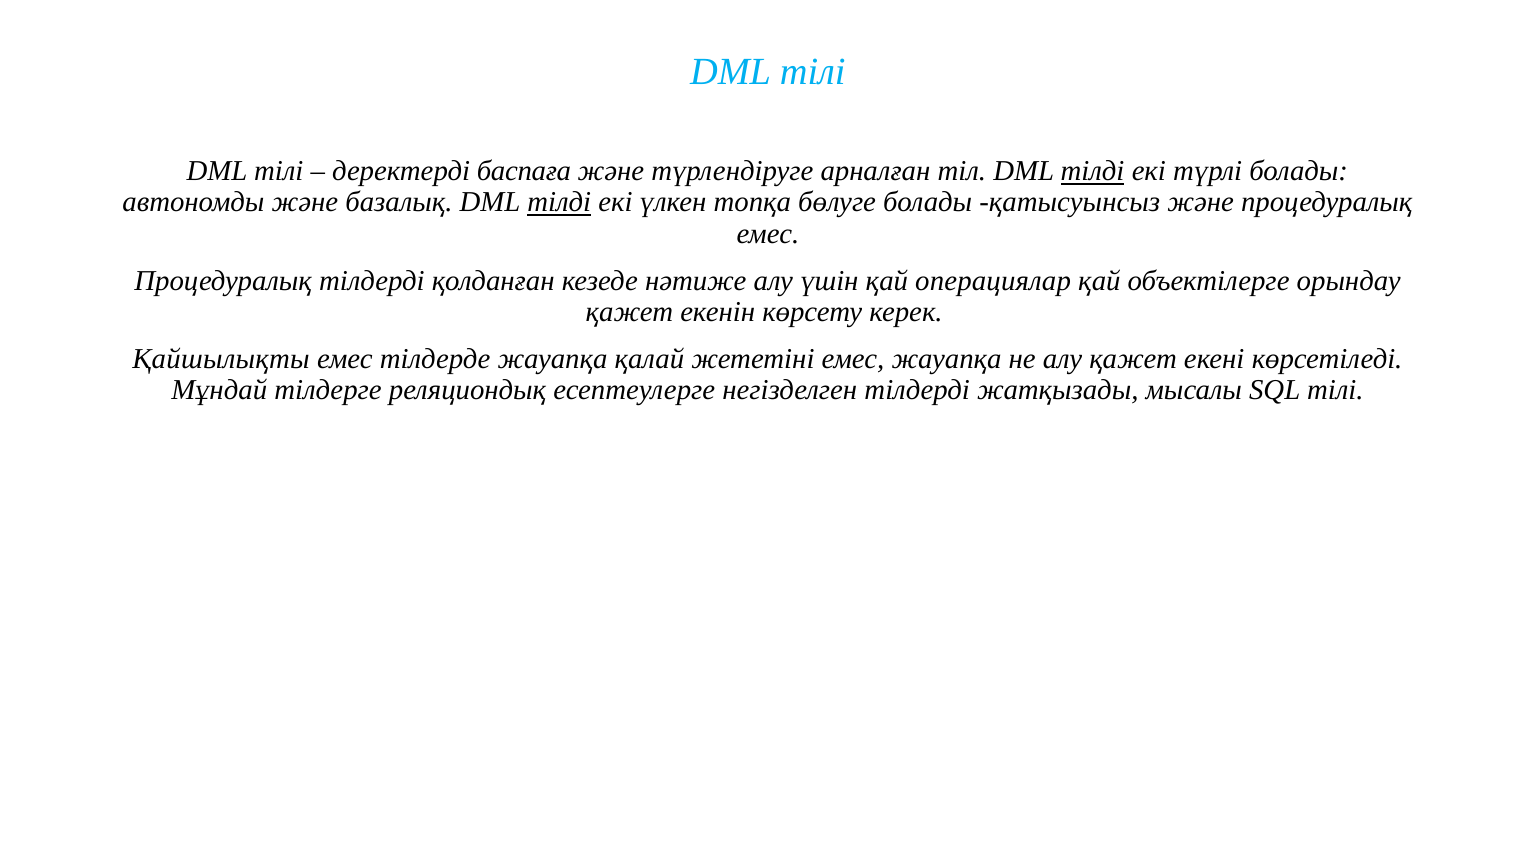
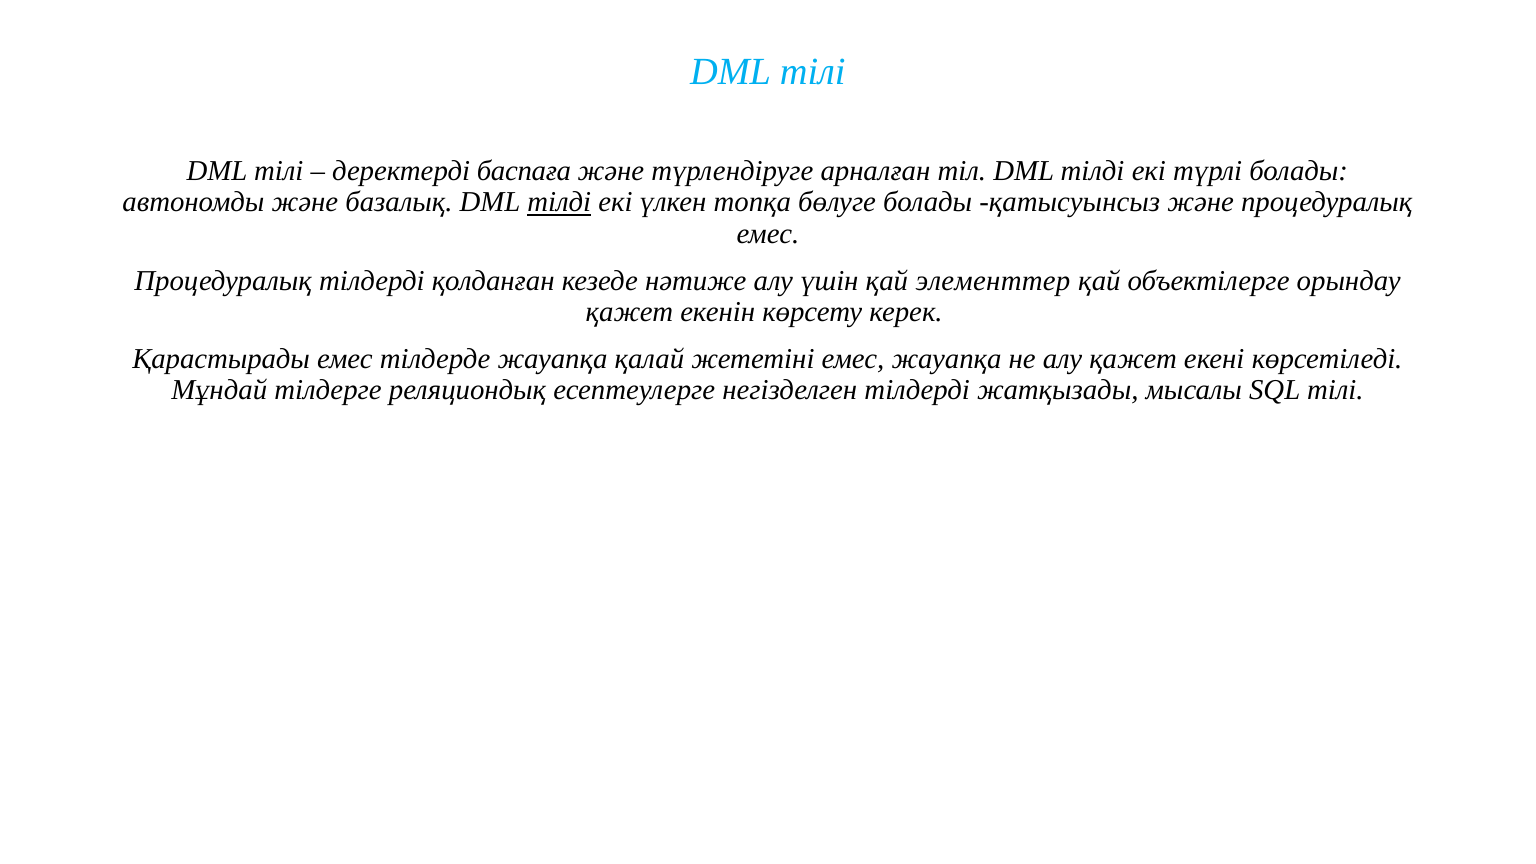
тілді underline: present -> none (1093, 171)
операциялар: операциялар -> элементтер (993, 281)
Қайшылықты: Қайшылықты -> Қарастырады (221, 359)
